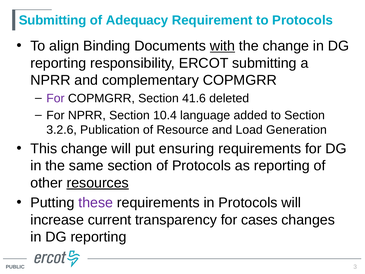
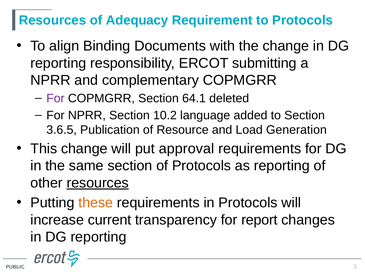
Submitting: Submitting -> Resources (52, 20)
with underline: present -> none (222, 46)
41.6: 41.6 -> 64.1 (194, 98)
10.4: 10.4 -> 10.2 (165, 115)
3.2.6: 3.2.6 -> 3.6.5 (62, 130)
ensuring: ensuring -> approval (187, 149)
these colour: purple -> orange (96, 203)
cases: cases -> report (259, 220)
